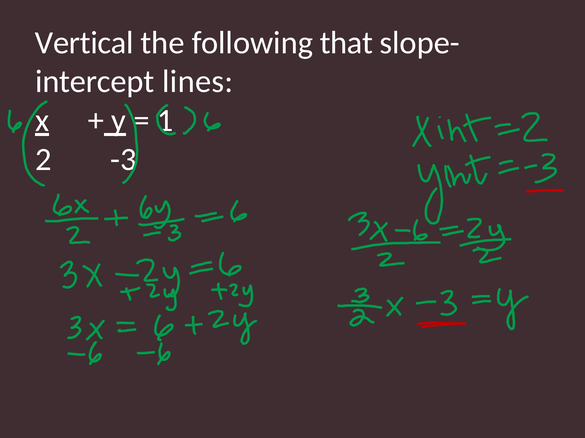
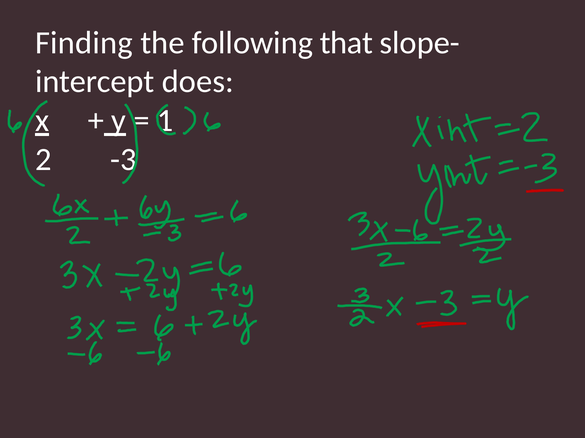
Vertical: Vertical -> Finding (84, 43)
lines: lines -> does (198, 82)
